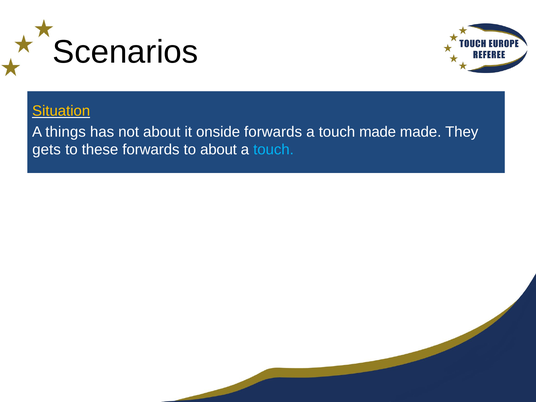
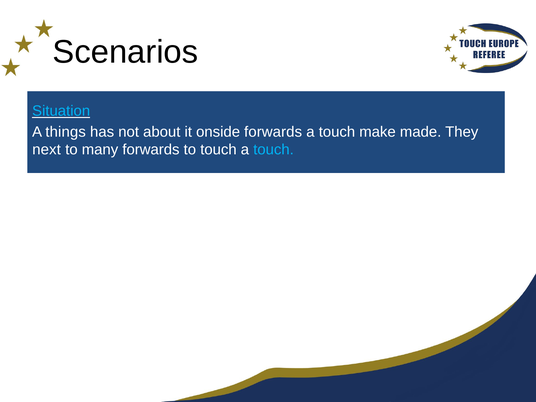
Situation colour: yellow -> light blue (61, 111)
touch made: made -> make (378, 132)
gets: gets -> next (47, 150)
these: these -> many (100, 150)
to about: about -> touch (218, 150)
